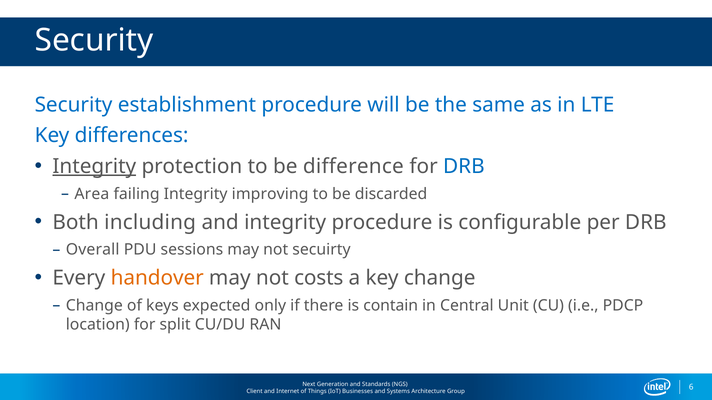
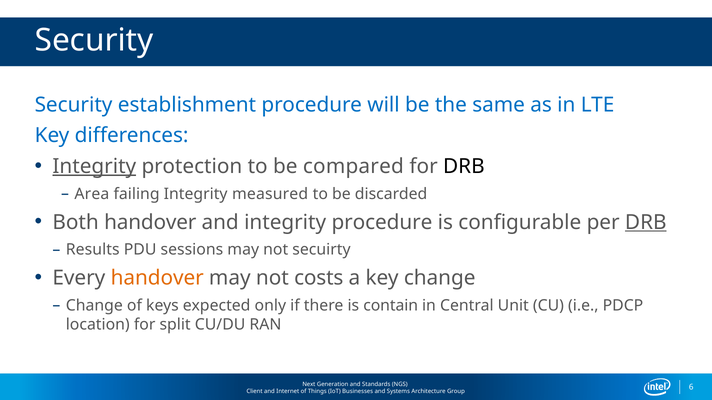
difference: difference -> compared (353, 167)
DRB colour: blue -> black (464, 167)
improving: improving -> measured (270, 194)
Both including: including -> handover (150, 222)
DRB underline: none -> present (646, 222)
Overall: Overall -> Results (93, 250)
